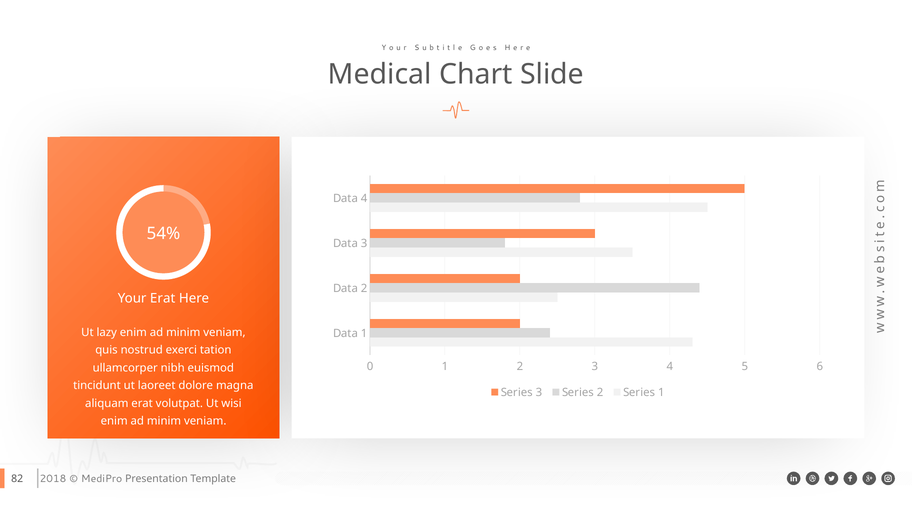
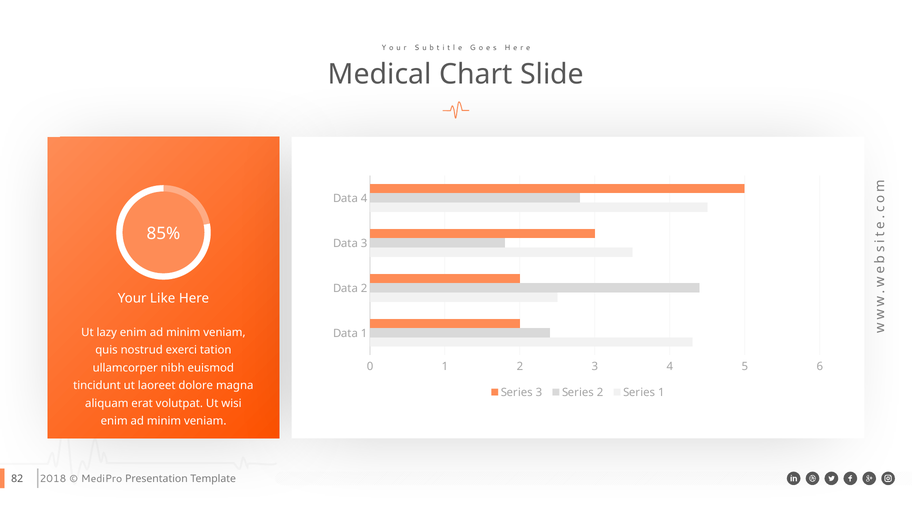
54%: 54% -> 85% (163, 234)
Your Erat: Erat -> Like (163, 299)
